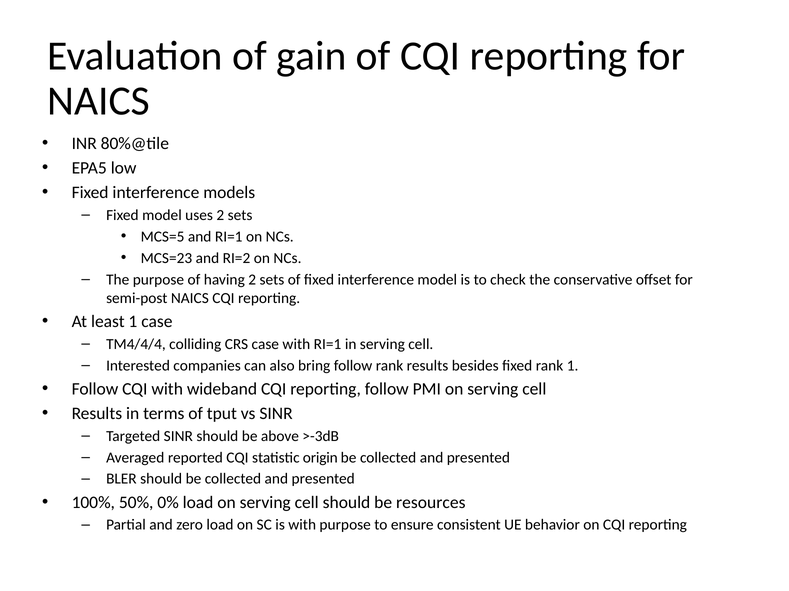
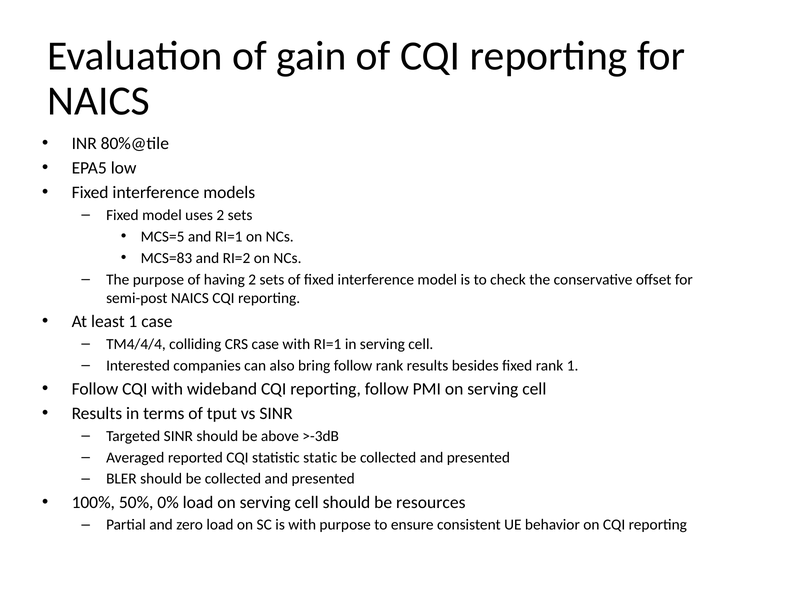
MCS=23: MCS=23 -> MCS=83 (166, 259)
origin: origin -> static (320, 458)
